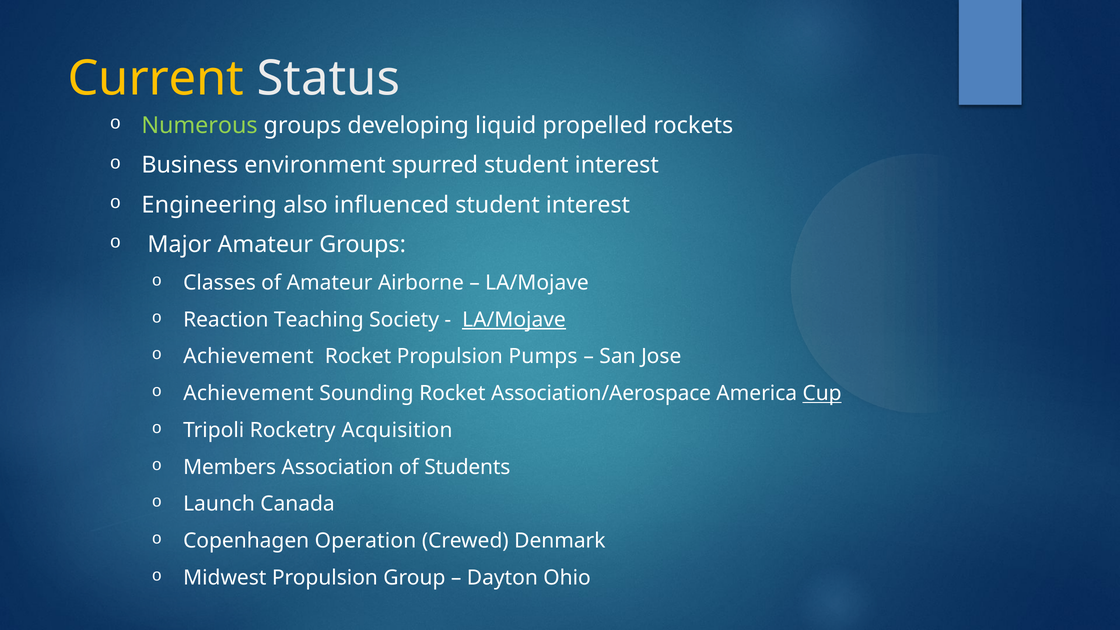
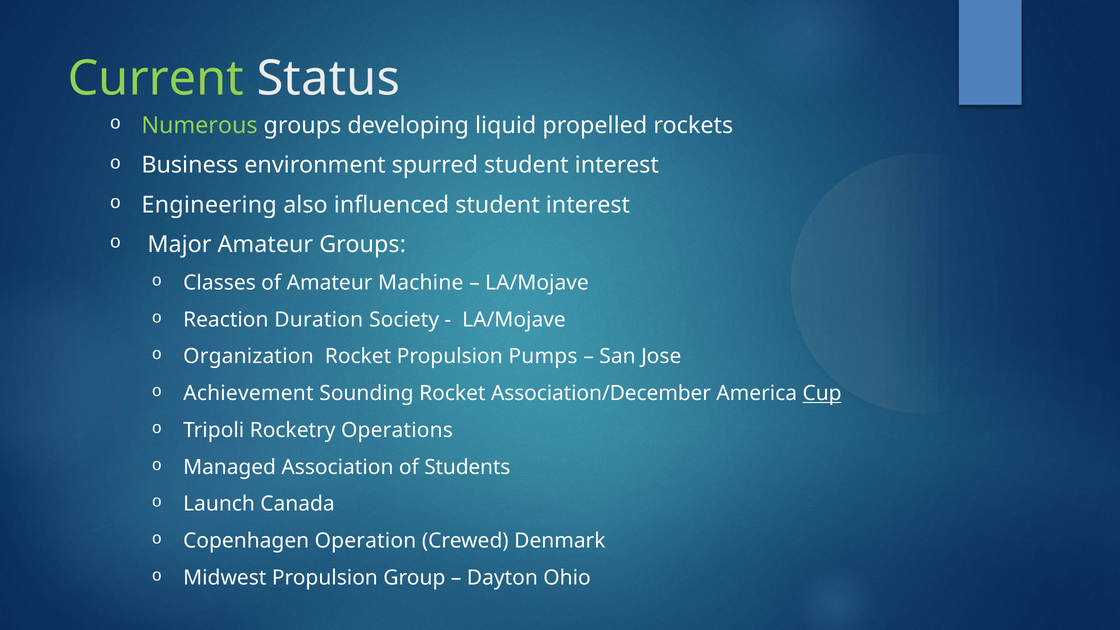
Current colour: yellow -> light green (156, 79)
Airborne: Airborne -> Machine (421, 283)
Teaching: Teaching -> Duration (319, 320)
LA/Mojave underline: present -> none (514, 320)
Achievement: Achievement -> Organization (248, 356)
Association/Aerospace: Association/Aerospace -> Association/December (601, 393)
Acquisition: Acquisition -> Operations (397, 430)
Members: Members -> Managed (230, 467)
